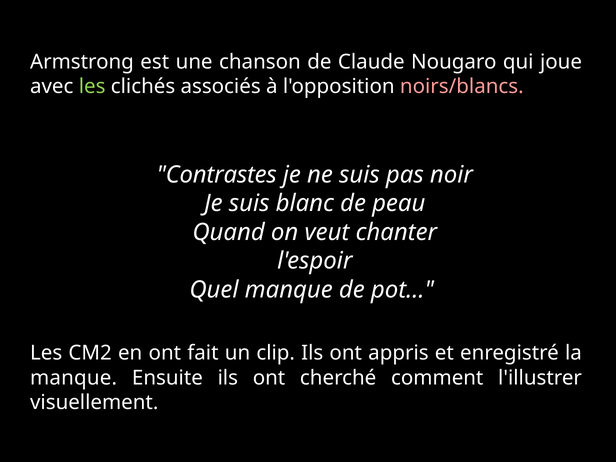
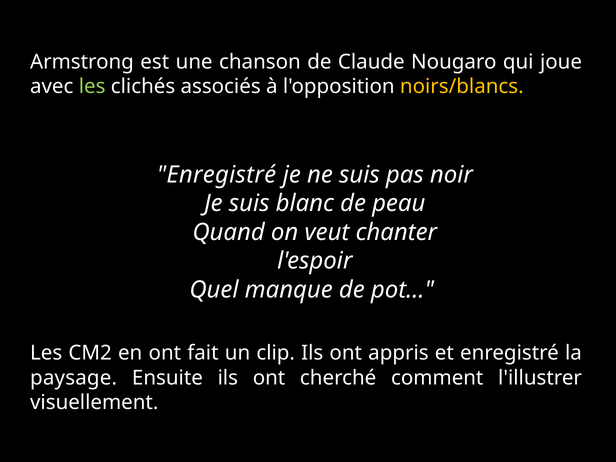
noirs/blancs colour: pink -> yellow (462, 87)
Contrastes: Contrastes -> Enregistré (216, 175)
manque: manque -> paysage (74, 378)
